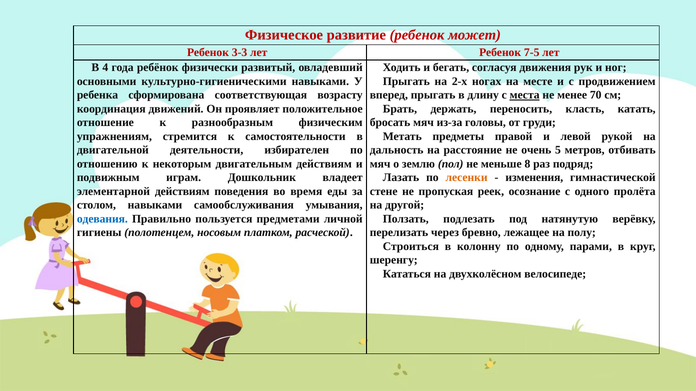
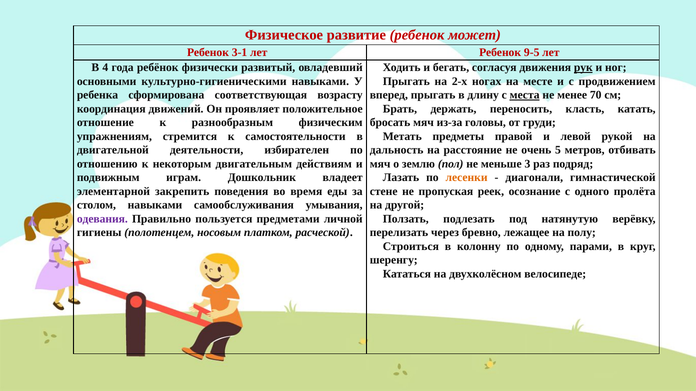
3-3: 3-3 -> 3-1 (240, 52)
7-5: 7-5 -> 9-5 (532, 52)
рук underline: none -> present (583, 68)
8: 8 -> 3 (527, 164)
изменения: изменения -> диагонали (534, 178)
элементарной действиям: действиям -> закрепить (182, 191)
одевания colour: blue -> purple (102, 219)
